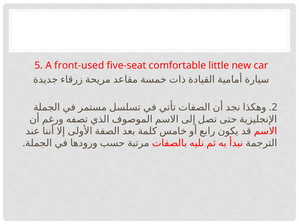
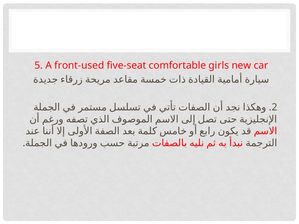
little: little -> girls (219, 65)
